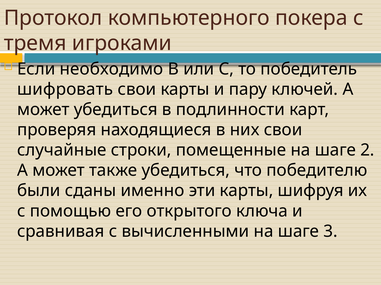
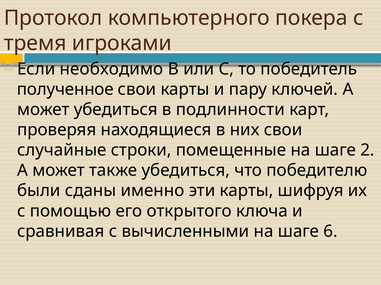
шифровать: шифровать -> полученное (65, 89)
3: 3 -> 6 (331, 232)
